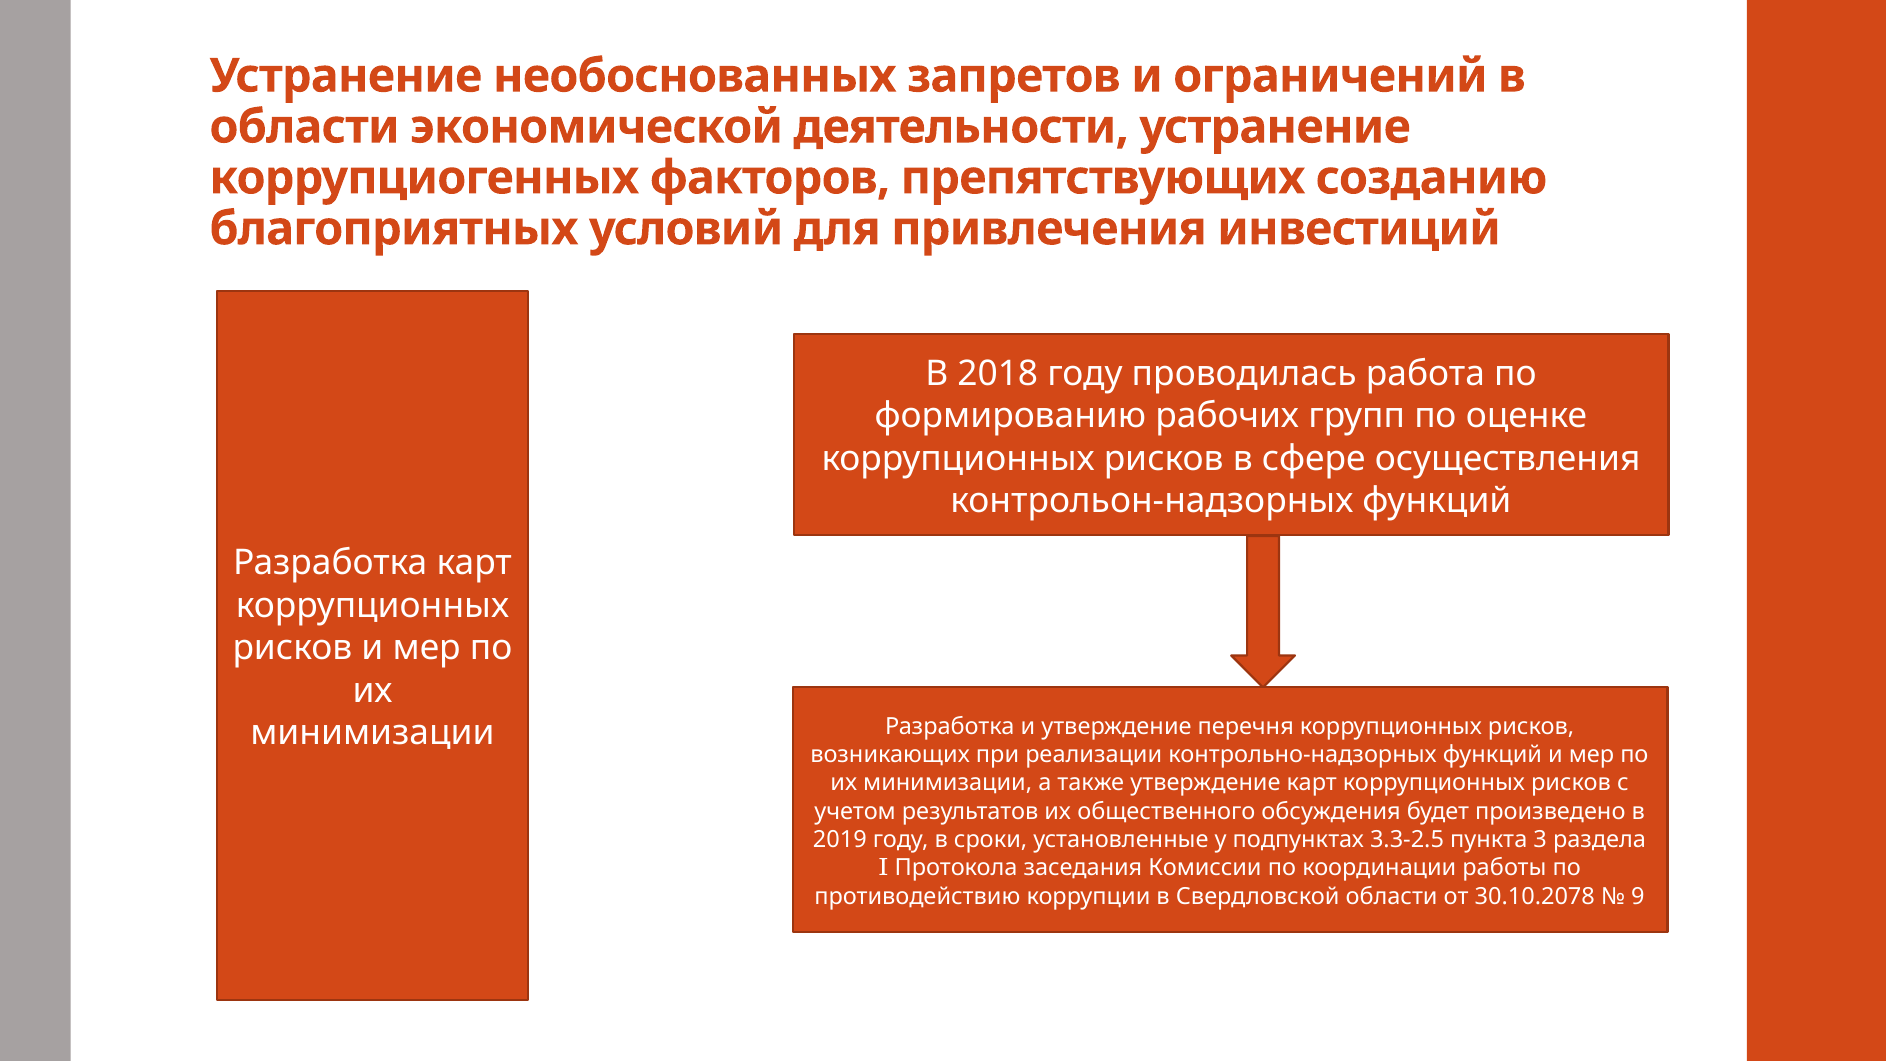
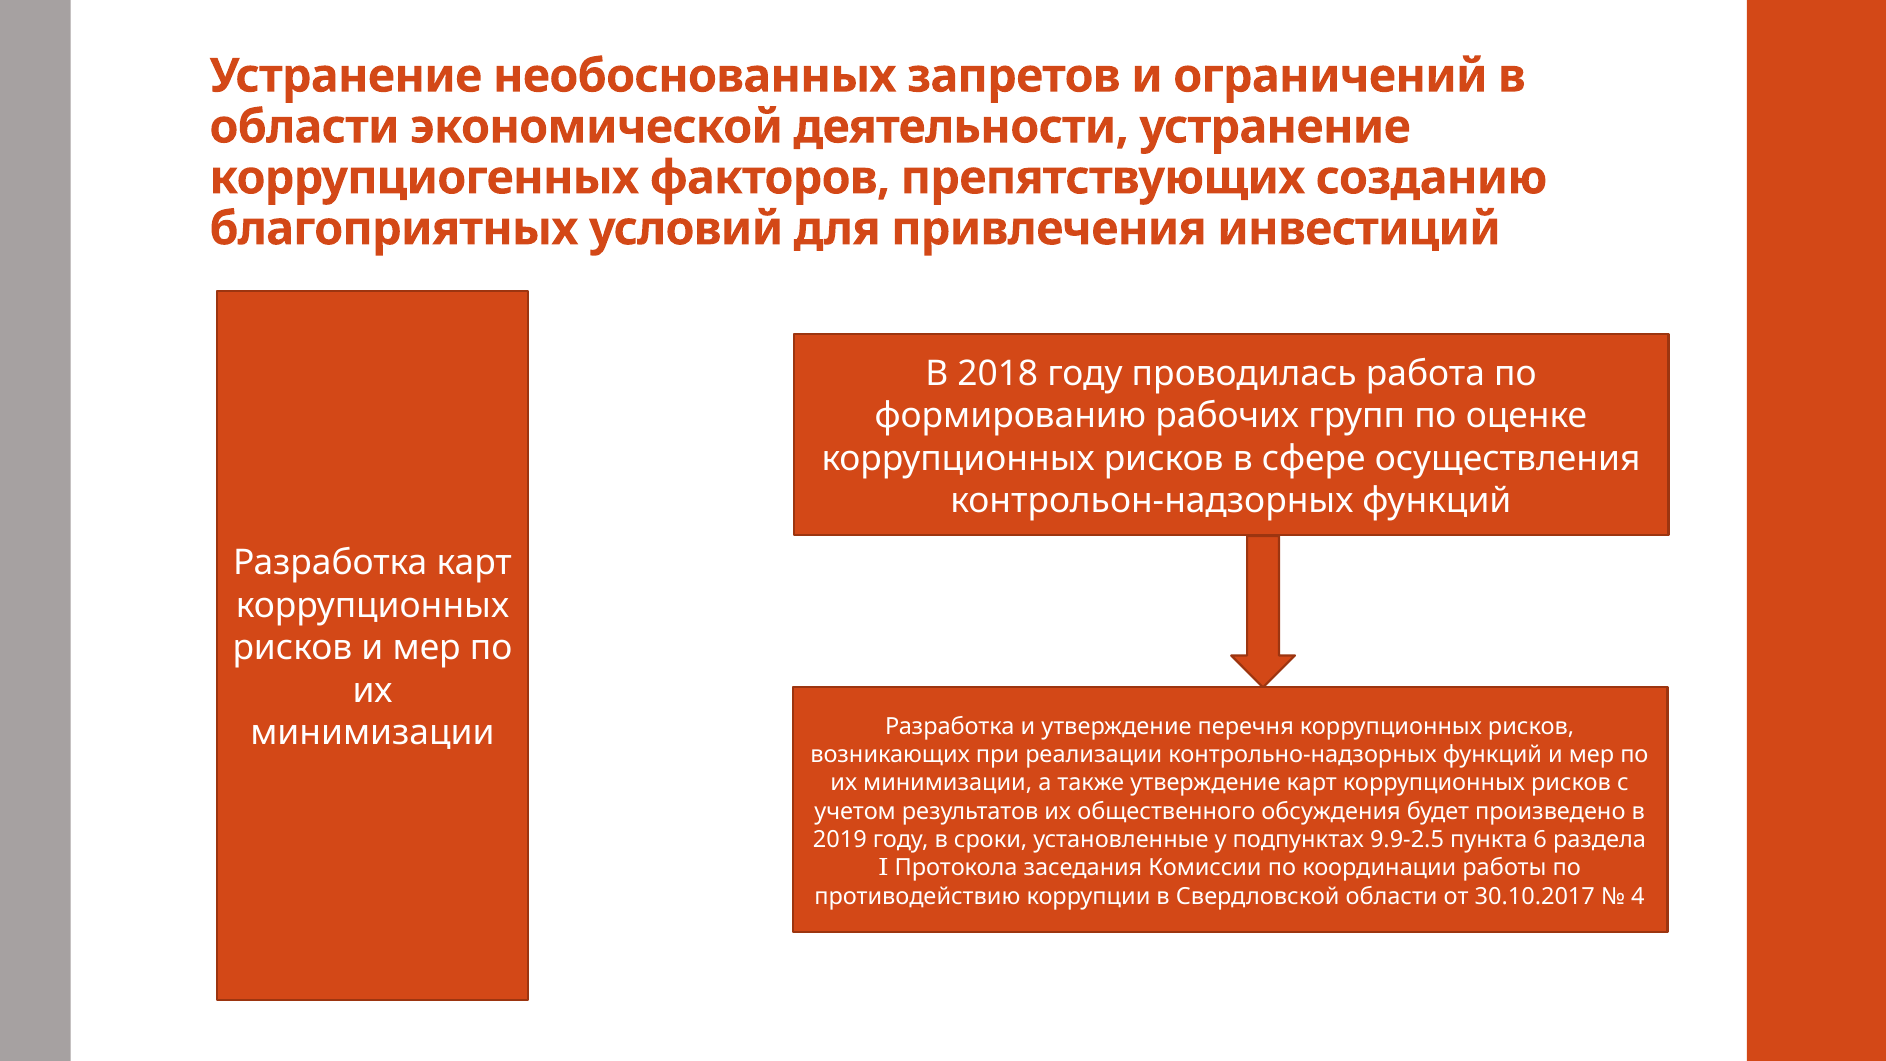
3.3-2.5: 3.3-2.5 -> 9.9-2.5 (1407, 840)
3: 3 -> 6 (1540, 840)
30.10.2078: 30.10.2078 -> 30.10.2017 (1535, 896)
9: 9 -> 4 (1638, 896)
